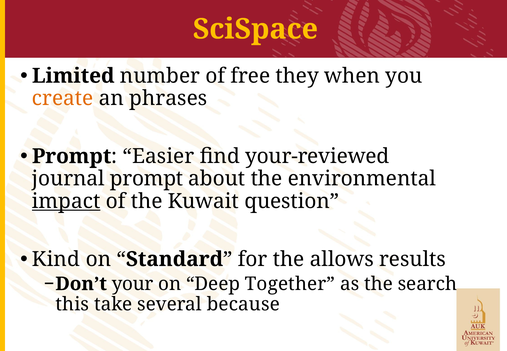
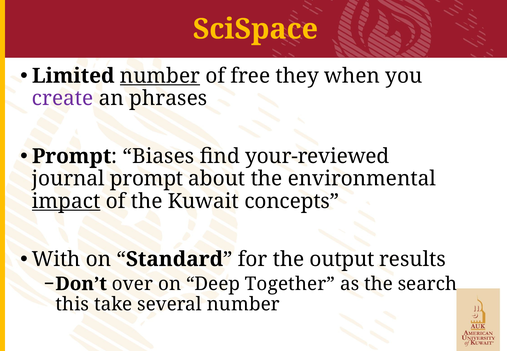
number underline: none -> present (160, 76)
create colour: orange -> purple (63, 98)
Easier: Easier -> Biases (158, 156)
question: question -> concepts (292, 201)
Kind: Kind -> With (56, 259)
allows: allows -> output (342, 259)
your: your -> over (132, 284)
several because: because -> number (243, 304)
